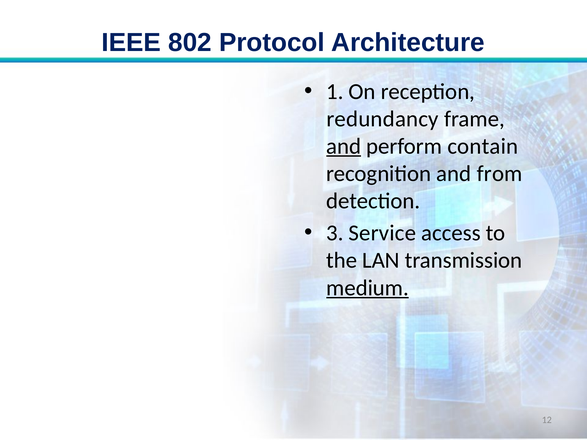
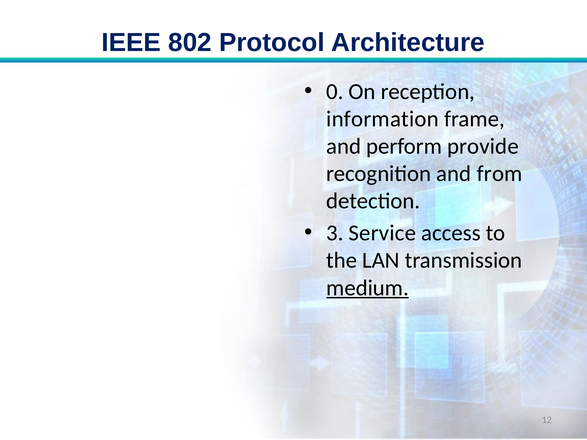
1: 1 -> 0 (335, 92)
redundancy: redundancy -> information (383, 119)
and underline: present -> none (344, 146)
contain: contain -> provide (483, 146)
